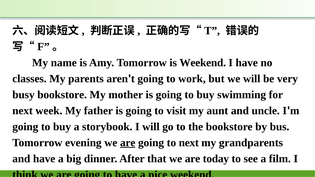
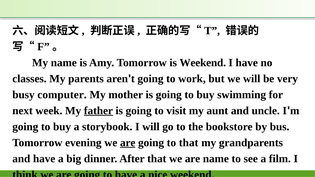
busy bookstore: bookstore -> computer (62, 95)
father underline: none -> present (98, 111)
to next: next -> that (189, 143)
are today: today -> name (216, 159)
